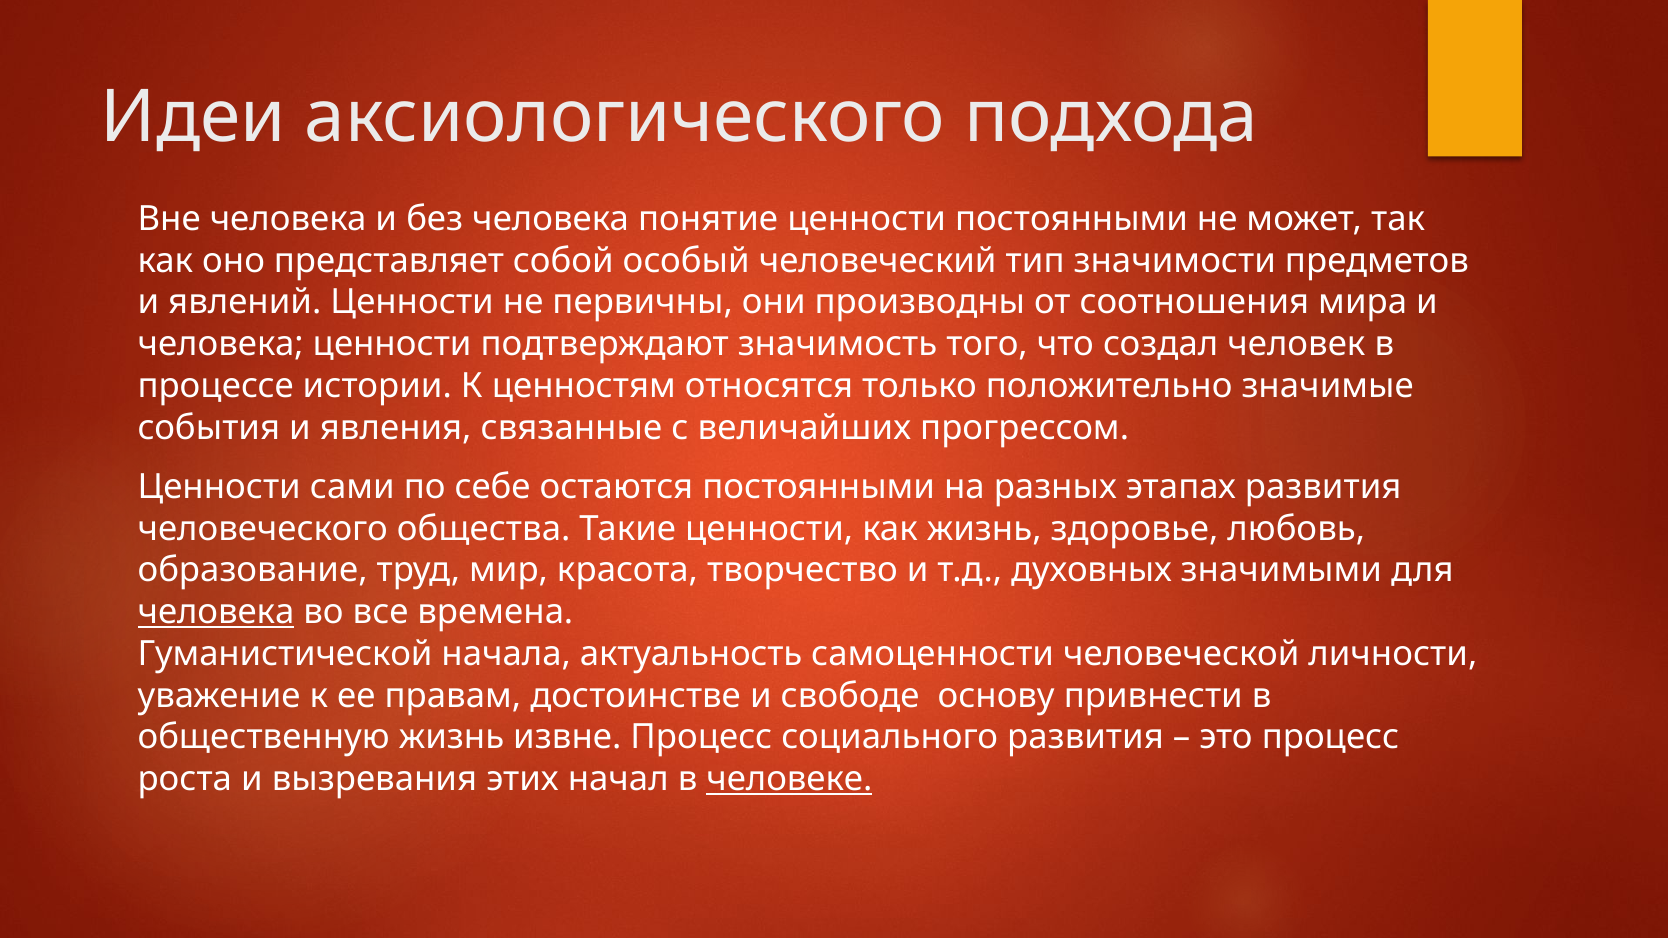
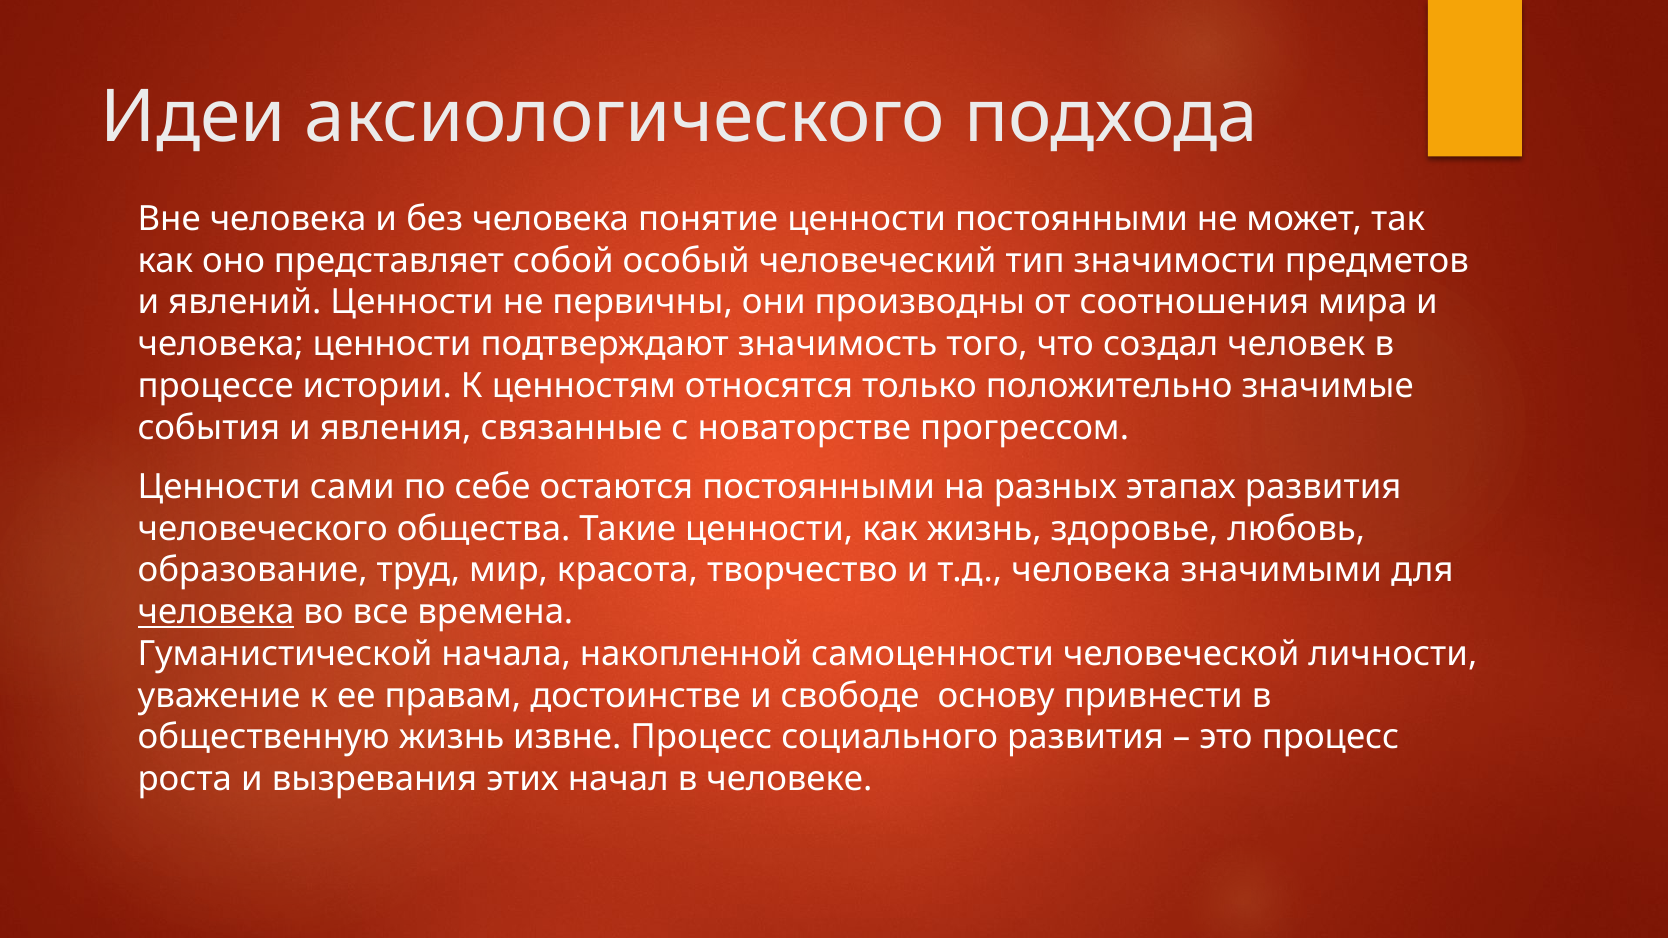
величайших: величайших -> новаторстве (804, 428)
т.д духовных: духовных -> человека (1091, 570)
актуальность: актуальность -> накопленной (691, 654)
человеке underline: present -> none (789, 779)
